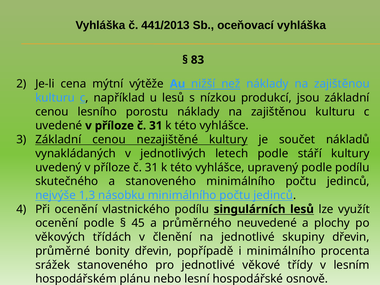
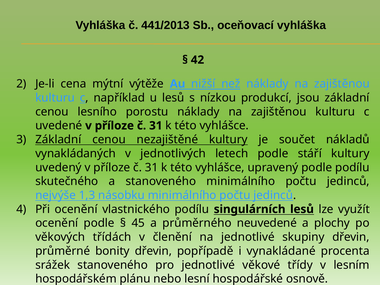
83: 83 -> 42 (197, 60)
i minimálního: minimálního -> vynakládané (281, 251)
